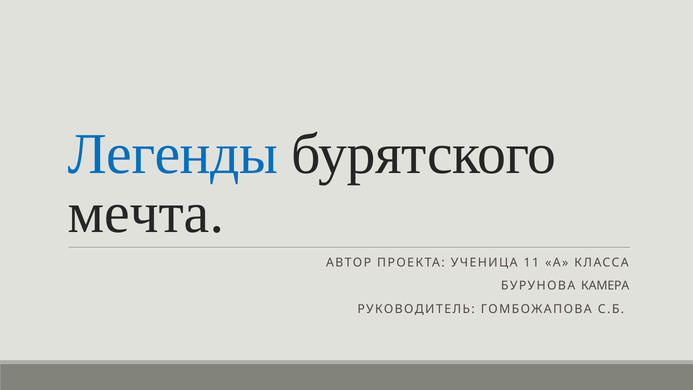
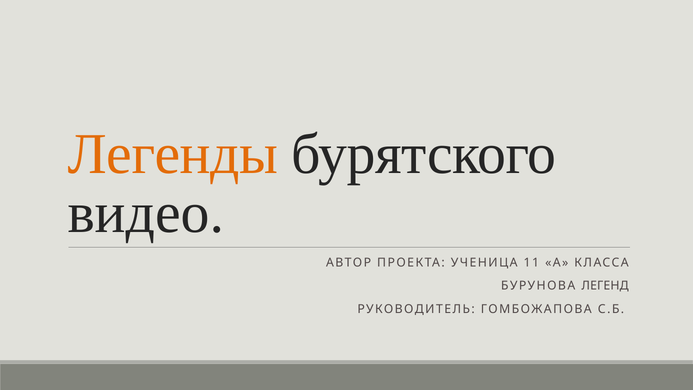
Легенды colour: blue -> orange (173, 154)
мечта: мечта -> видео (146, 213)
КАМЕРА: КАМЕРА -> ЛЕГЕНД (605, 286)
